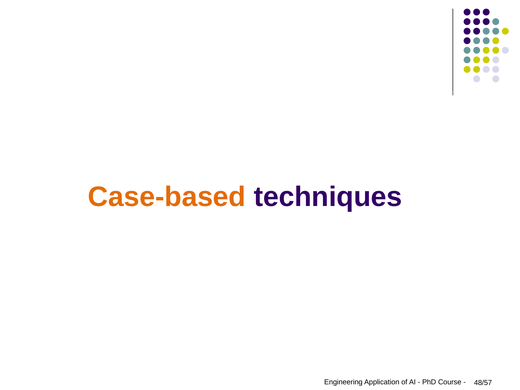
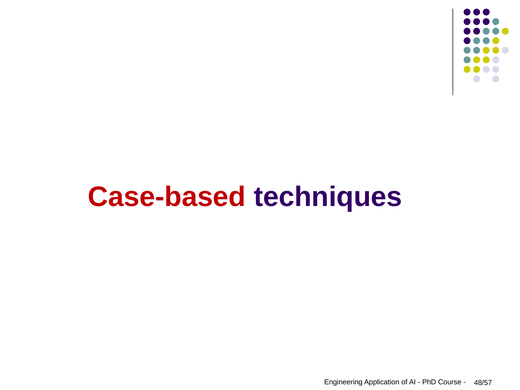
Case-based colour: orange -> red (167, 197)
